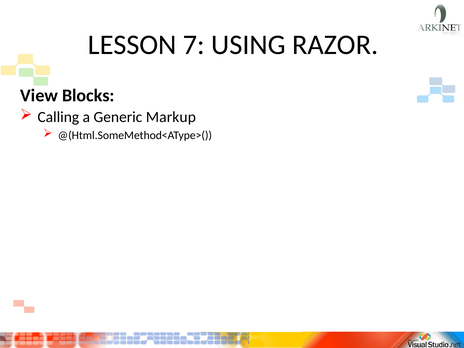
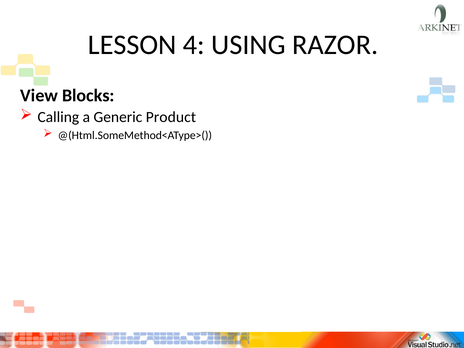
7: 7 -> 4 (194, 45)
Markup: Markup -> Product (171, 117)
